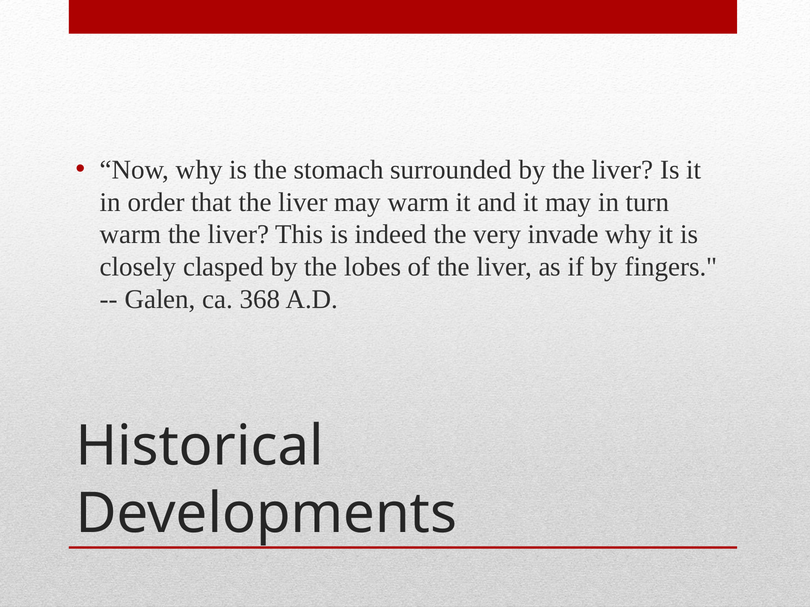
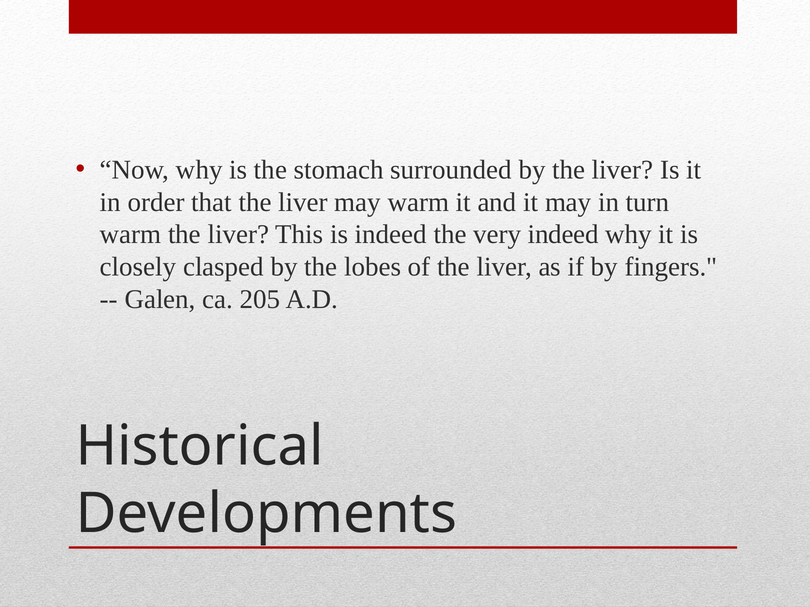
very invade: invade -> indeed (563, 235)
368: 368 -> 205 (260, 300)
